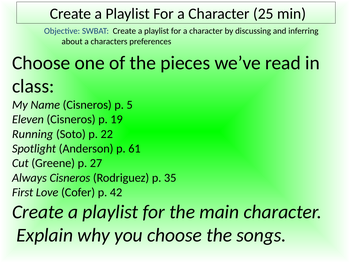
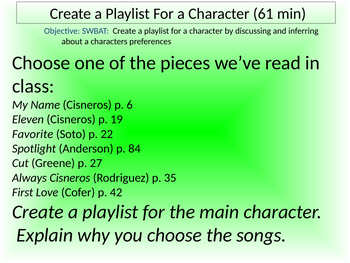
25: 25 -> 61 (263, 14)
5: 5 -> 6 (130, 105)
Running: Running -> Favorite (33, 134)
61: 61 -> 84 (134, 148)
